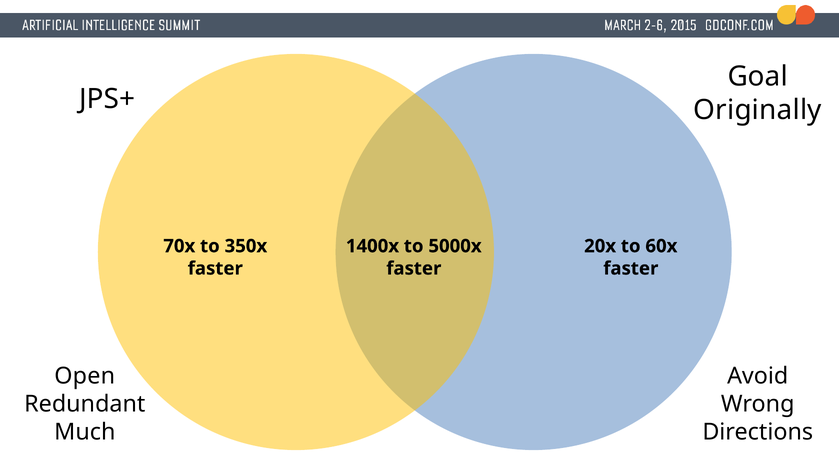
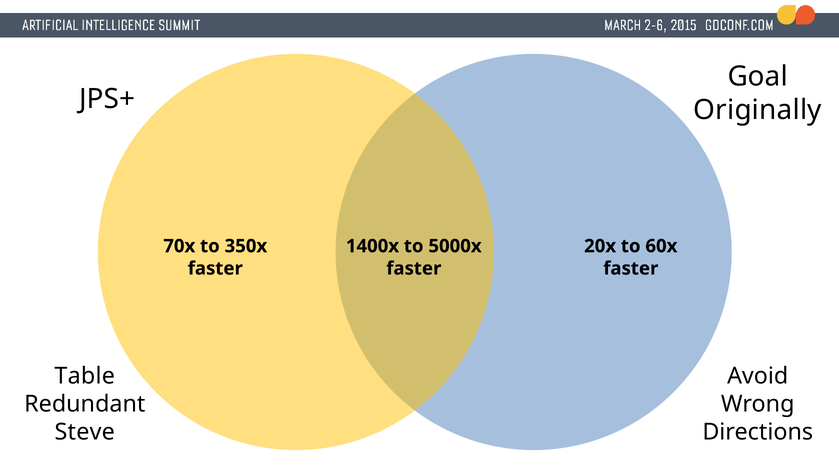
Open: Open -> Table (85, 376)
Much: Much -> Steve (85, 432)
